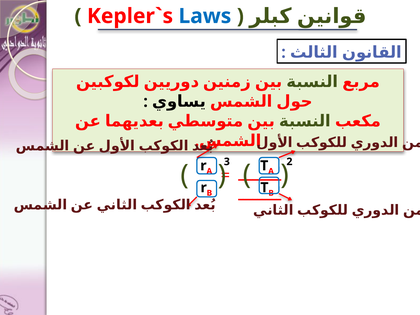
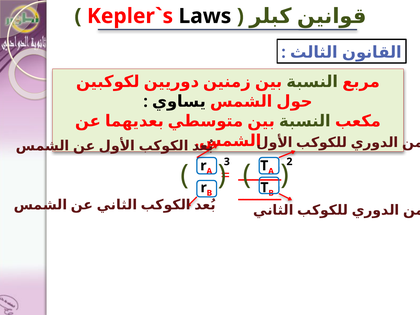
Laws colour: blue -> black (205, 16)
